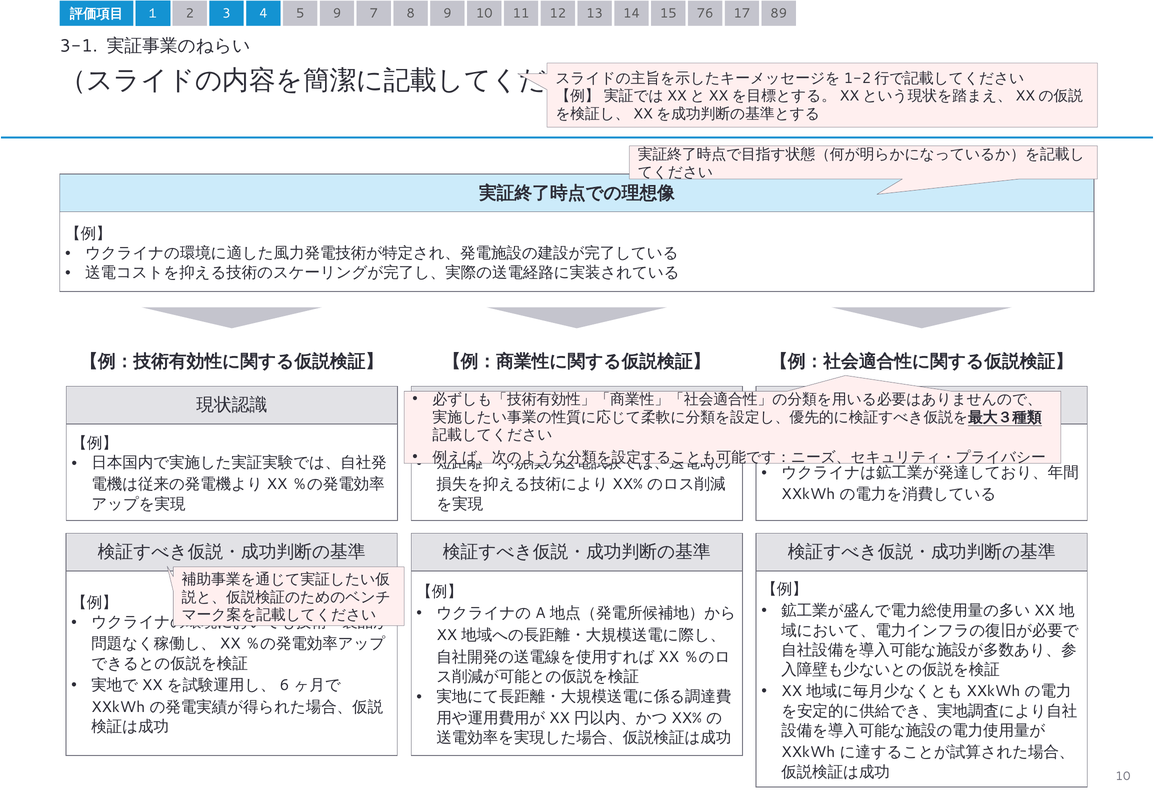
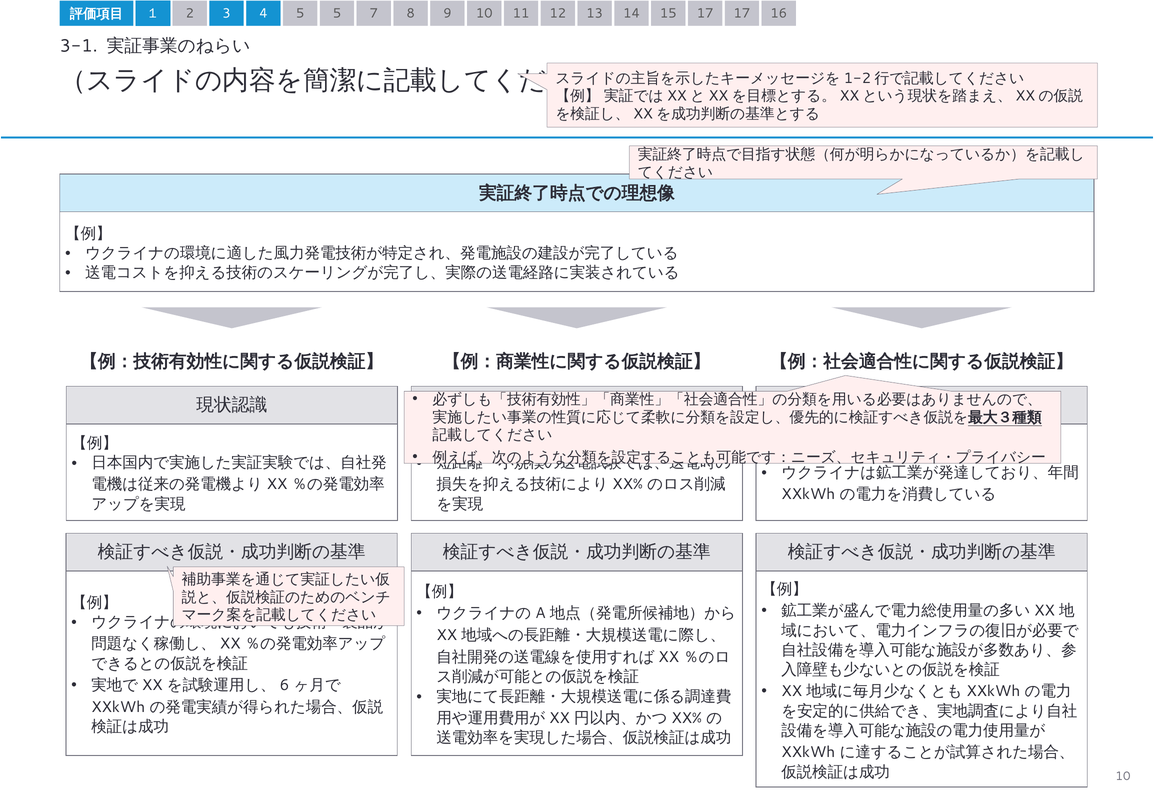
5 9: 9 -> 5 (337, 14)
15 76: 76 -> 17 (705, 14)
89: 89 -> 16 (779, 14)
